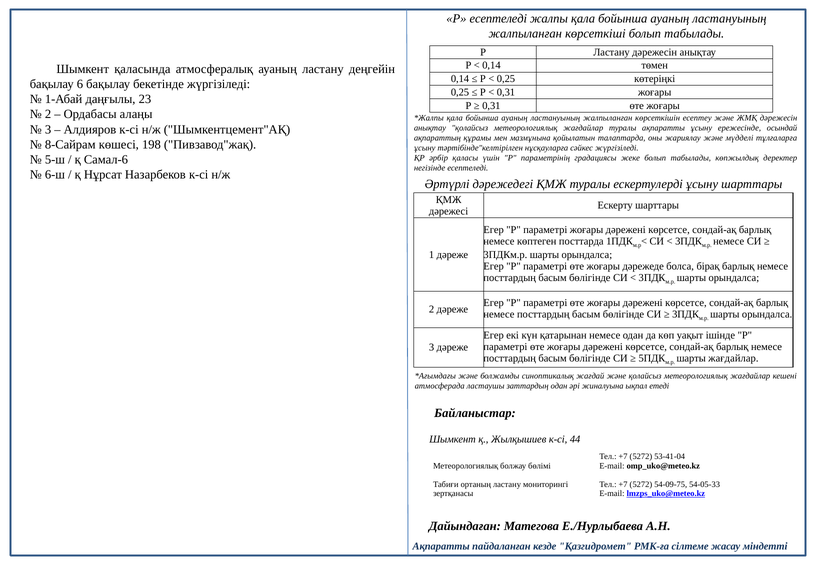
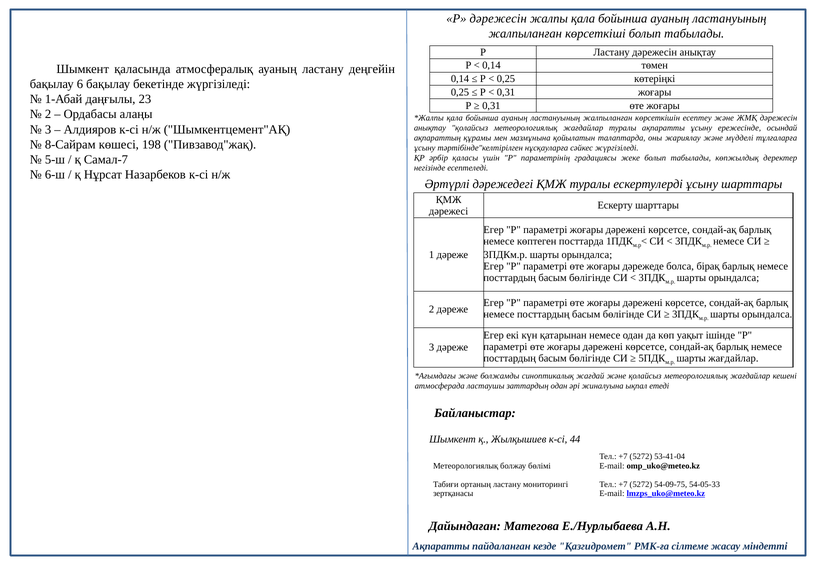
Р есептеледі: есептеледі -> дәрежесін (498, 18)
Самал-6: Самал-6 -> Самал-7 (106, 160)
